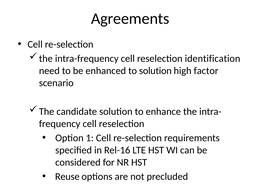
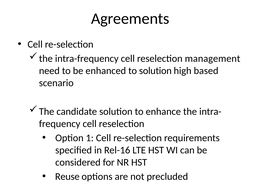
identification: identification -> management (213, 59)
factor: factor -> based (206, 71)
